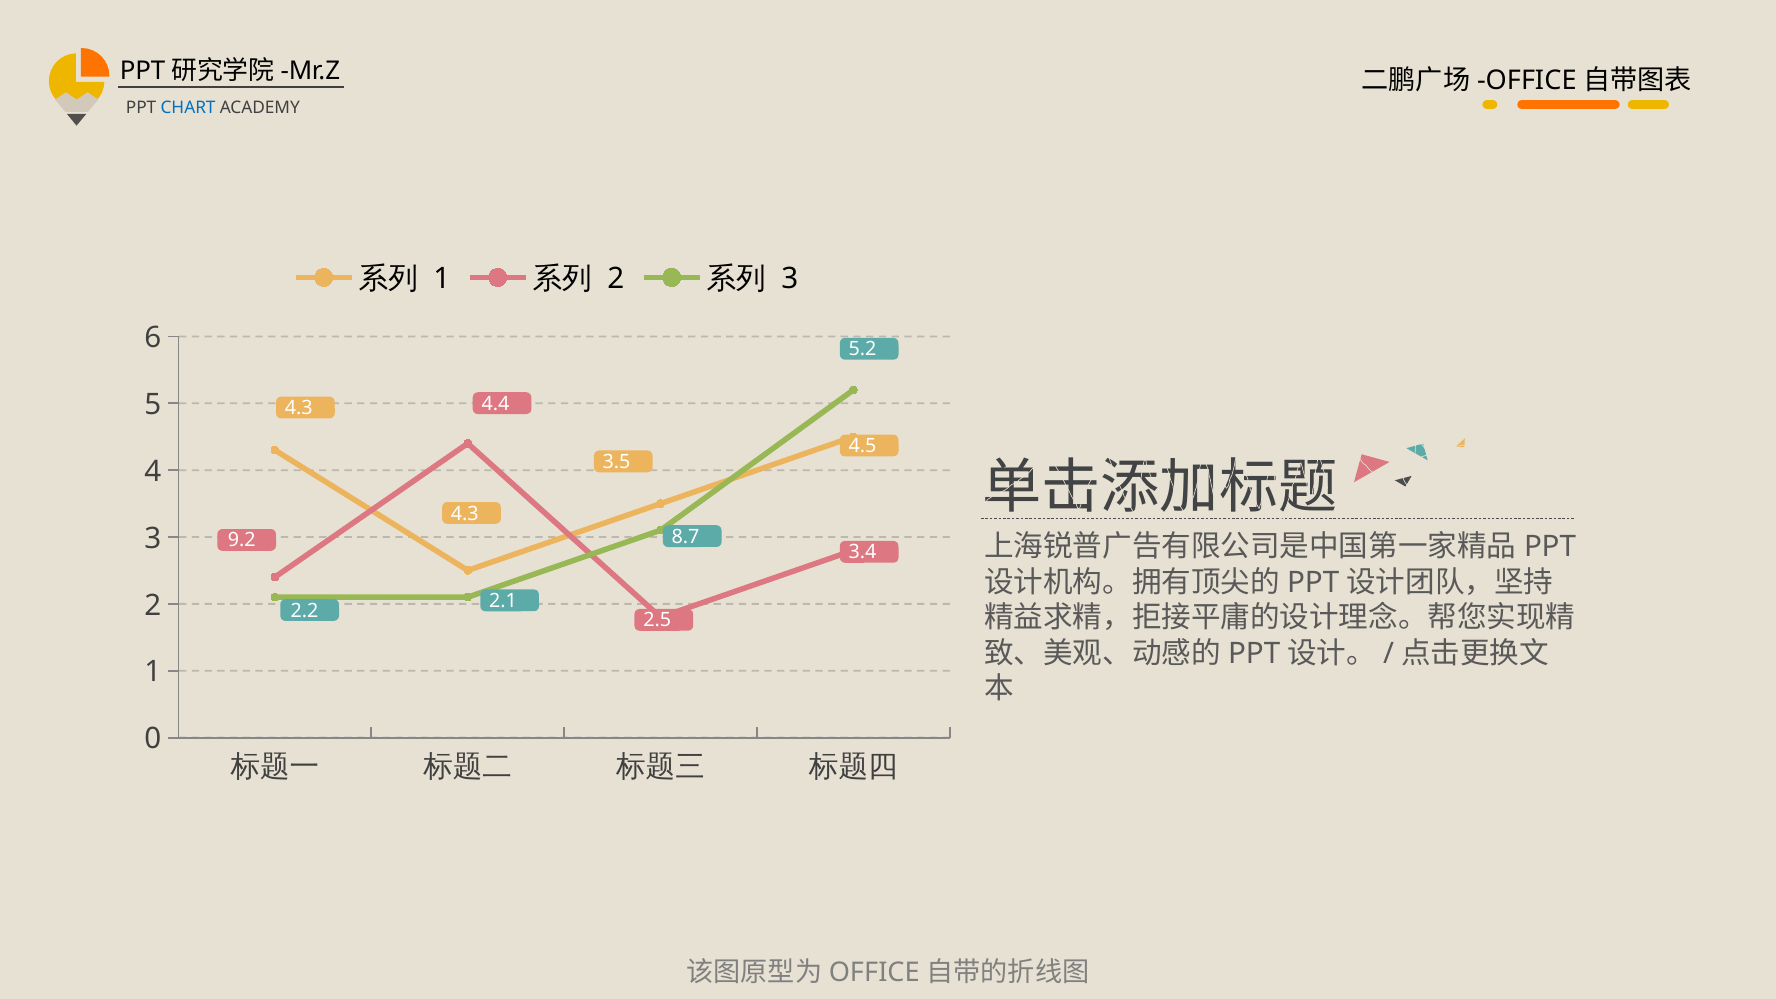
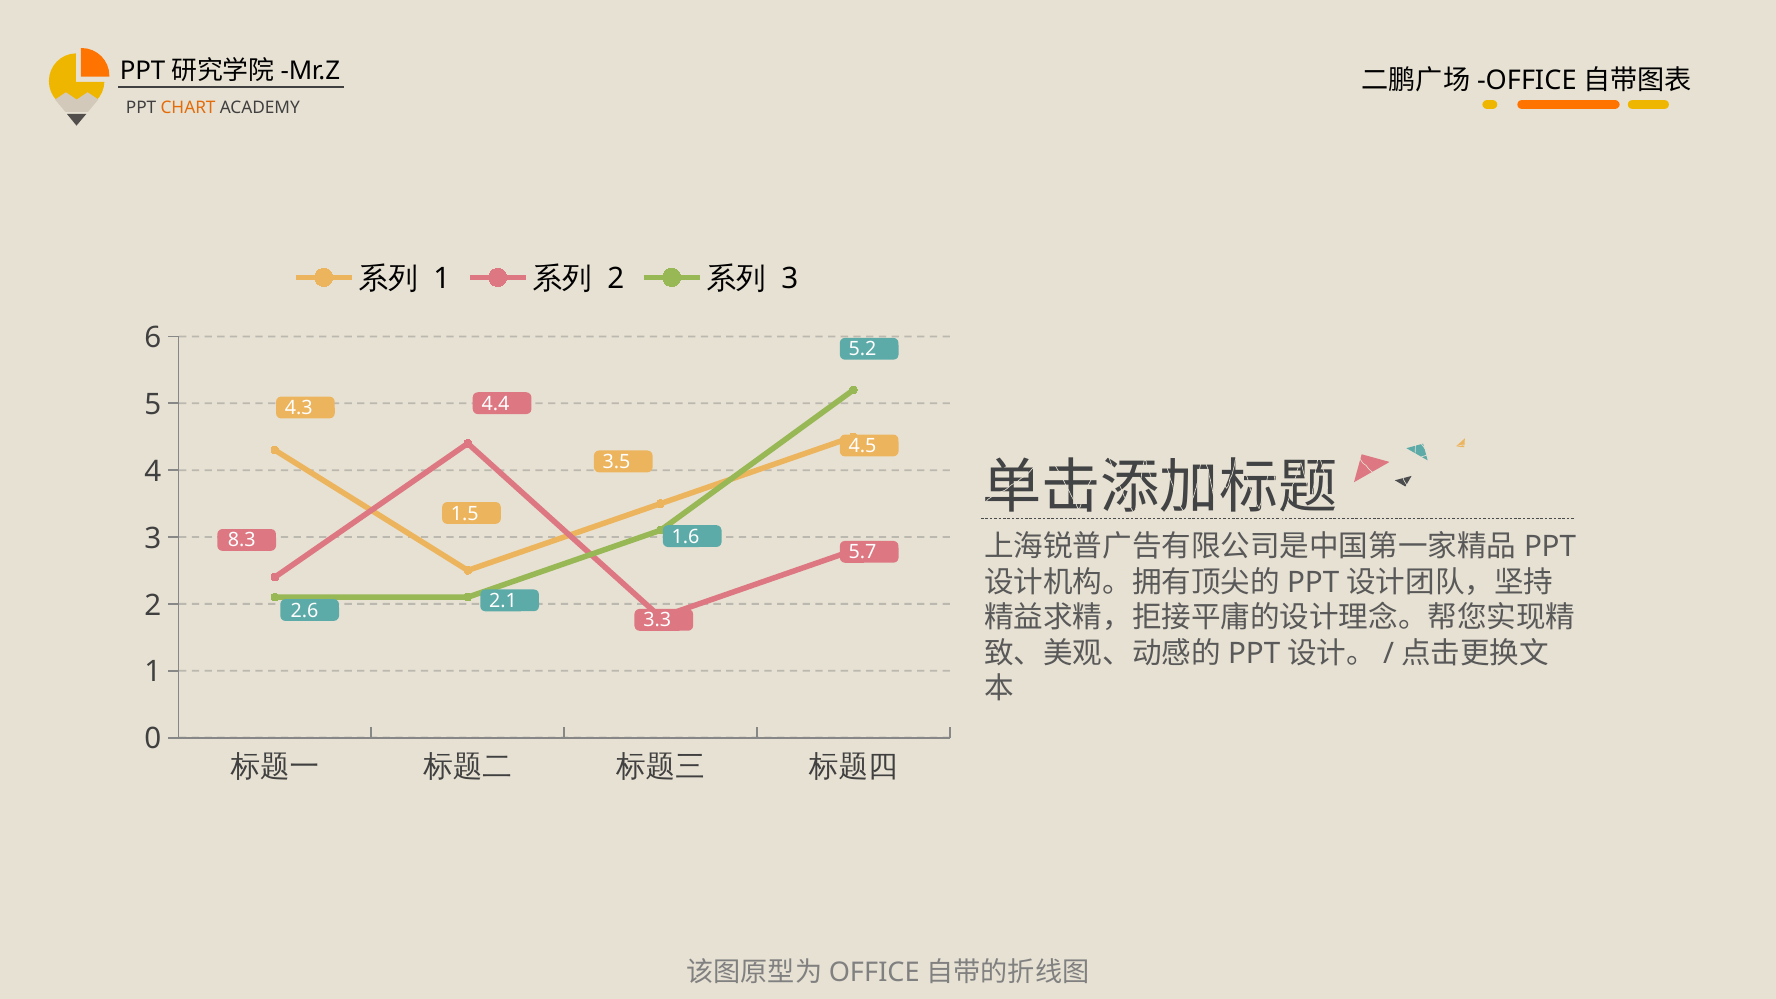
CHART colour: blue -> orange (188, 107)
4.3: 4.3 -> 1.5 (465, 514)
8.7: 8.7 -> 1.6 (686, 537)
9.2: 9.2 -> 8.3 (242, 540)
3.4: 3.4 -> 5.7 (863, 552)
2.2: 2.2 -> 2.6 (305, 611)
2.5: 2.5 -> 3.3 (657, 620)
